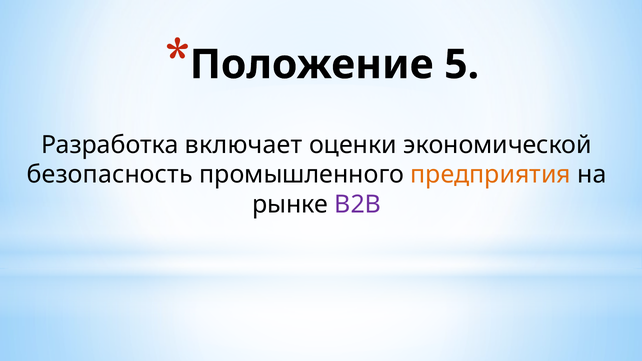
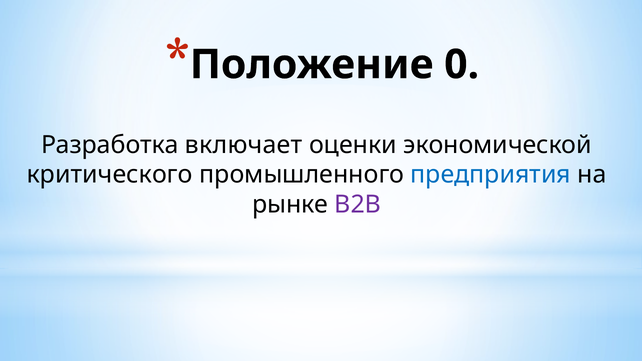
5: 5 -> 0 (462, 65)
безопасность: безопасность -> критического (110, 175)
предприятия colour: orange -> blue (491, 175)
